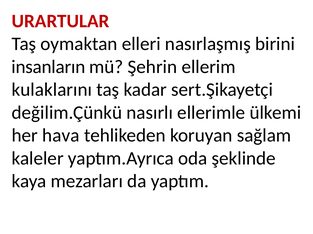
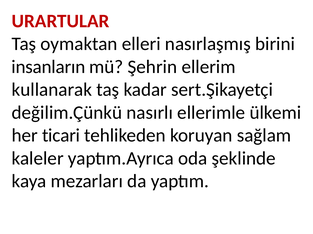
kulaklarını: kulaklarını -> kullanarak (52, 90)
hava: hava -> ticari (61, 136)
